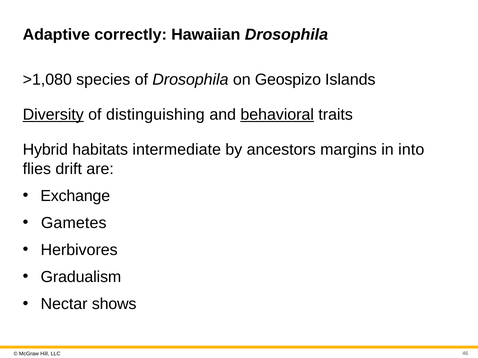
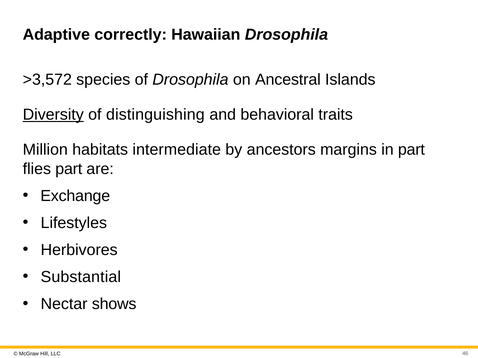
>1,080: >1,080 -> >3,572 (47, 80)
Geospizo: Geospizo -> Ancestral (288, 80)
behavioral underline: present -> none (277, 115)
Hybrid: Hybrid -> Million (45, 150)
in into: into -> part (411, 150)
flies drift: drift -> part (69, 169)
Gametes: Gametes -> Lifestyles (74, 223)
Gradualism: Gradualism -> Substantial (81, 277)
